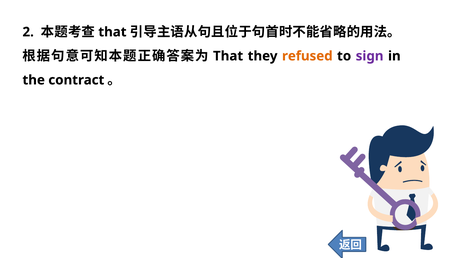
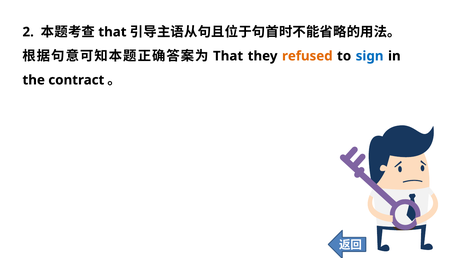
sign colour: purple -> blue (370, 56)
